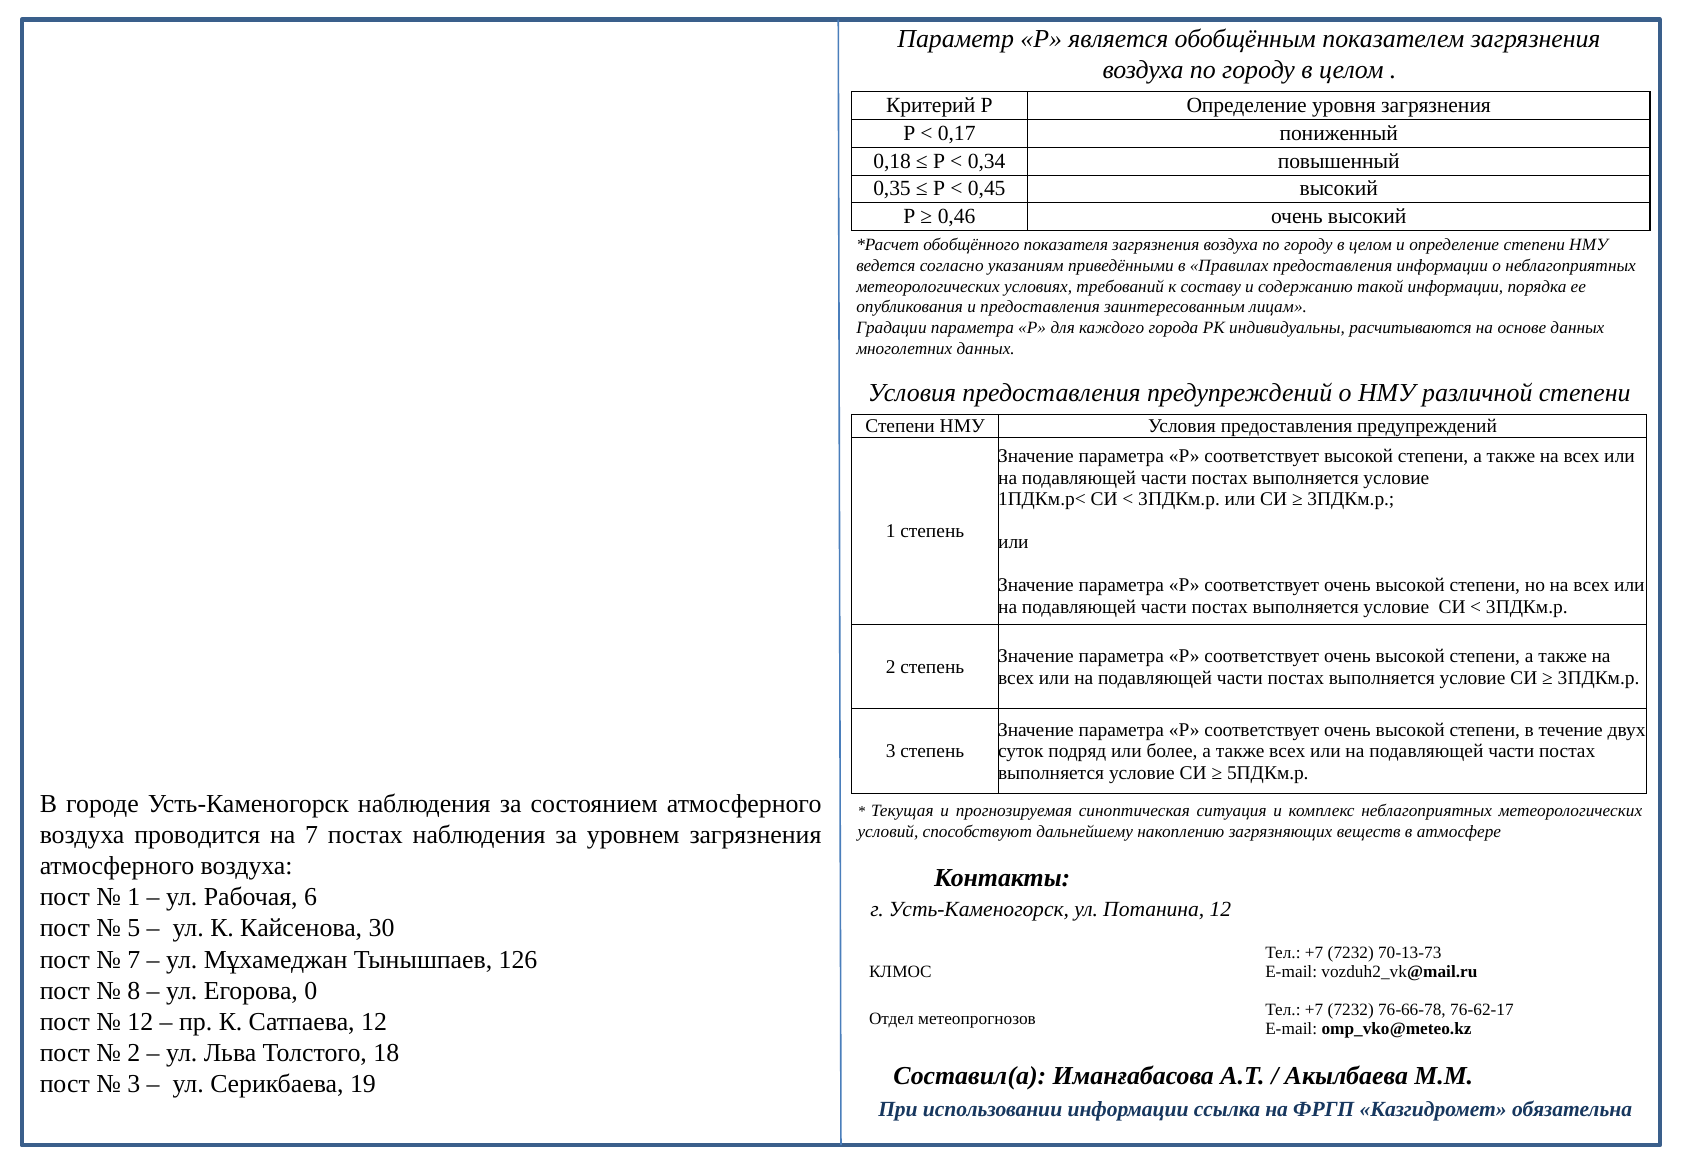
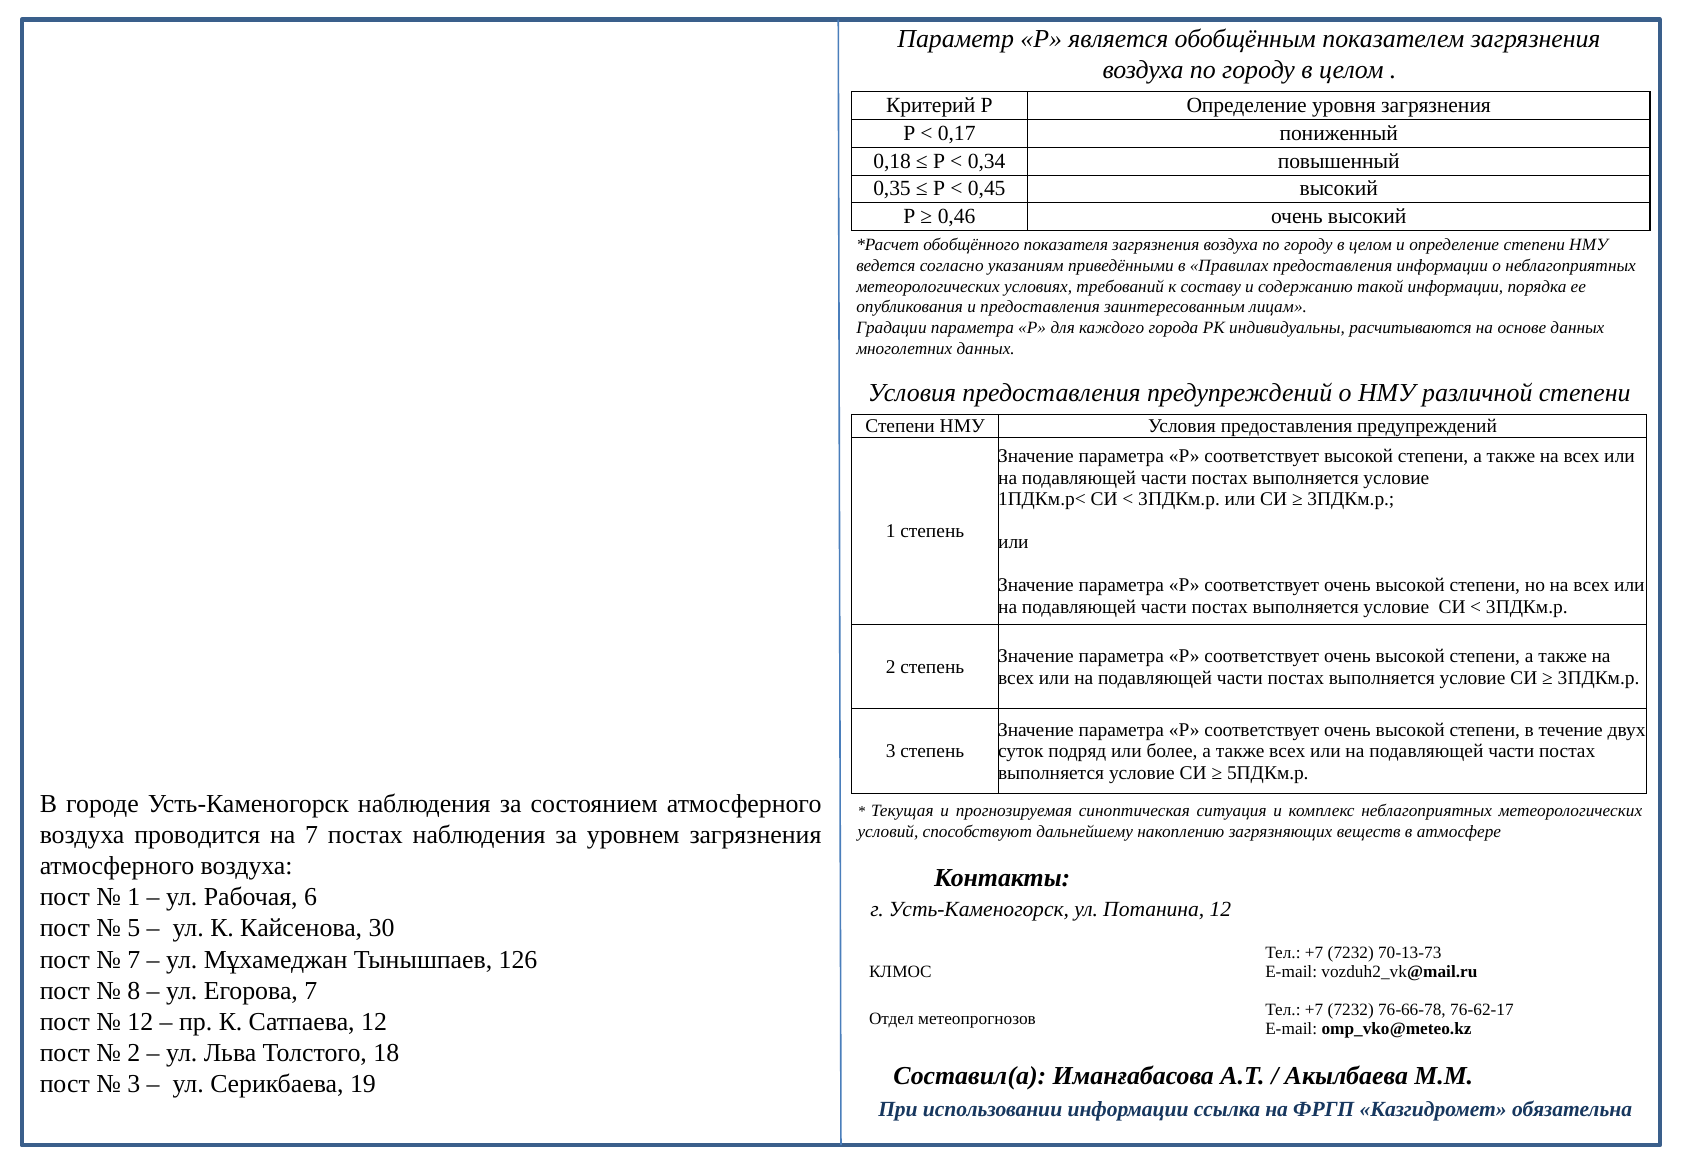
Егорова 0: 0 -> 7 (311, 990)
